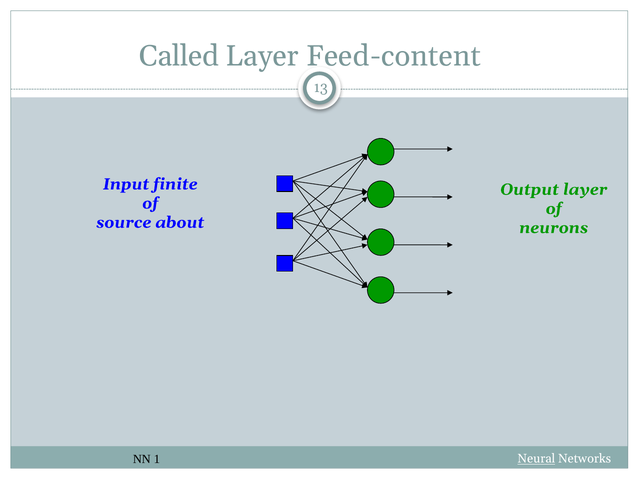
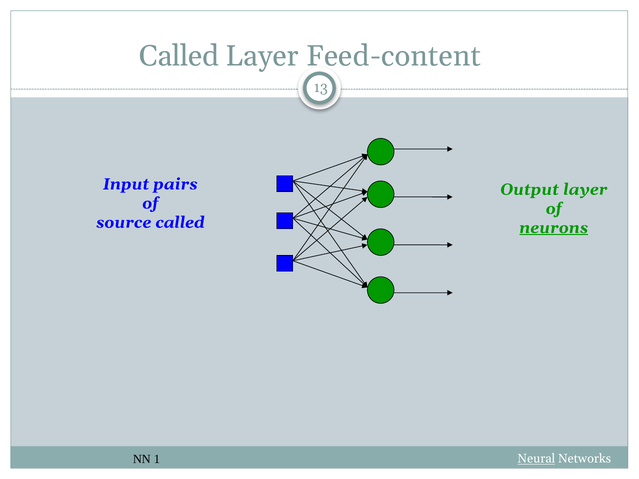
finite: finite -> pairs (175, 184)
source about: about -> called (180, 223)
neurons underline: none -> present (554, 228)
